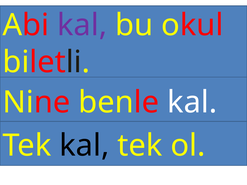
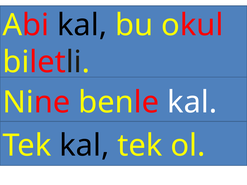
kal colour: purple -> black (82, 25)
